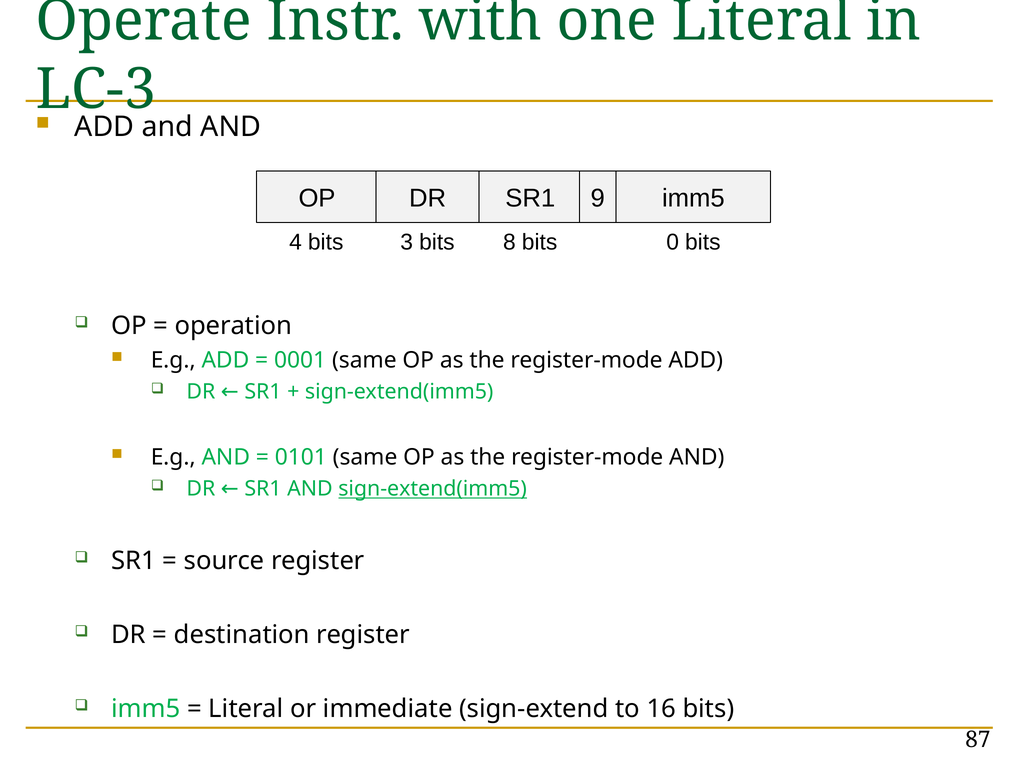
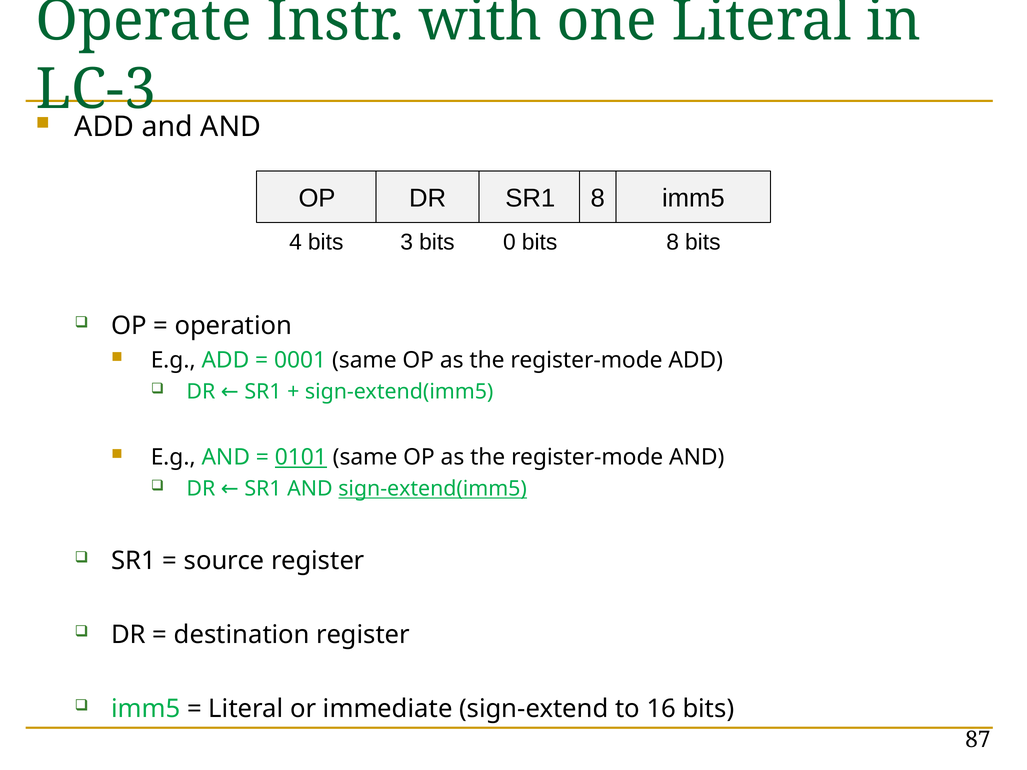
SR1 9: 9 -> 8 (598, 199)
8: 8 -> 0 (509, 242)
bits 0: 0 -> 8 (673, 242)
0101 underline: none -> present (301, 457)
